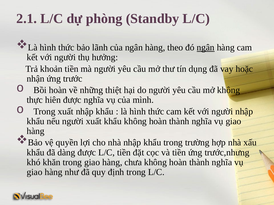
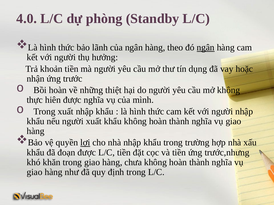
2.1: 2.1 -> 4.0 (27, 19)
lợi underline: none -> present (85, 143)
dàng: dàng -> đoạn (66, 153)
